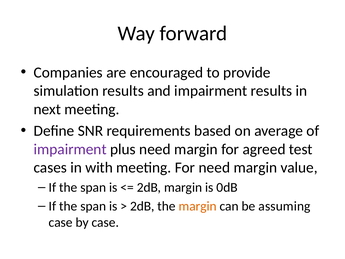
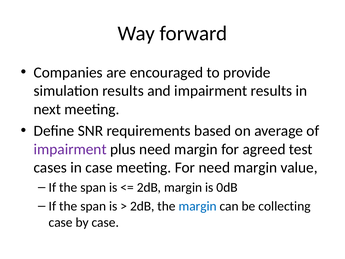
in with: with -> case (99, 167)
margin colour: orange -> blue (198, 206)
assuming: assuming -> collecting (285, 206)
